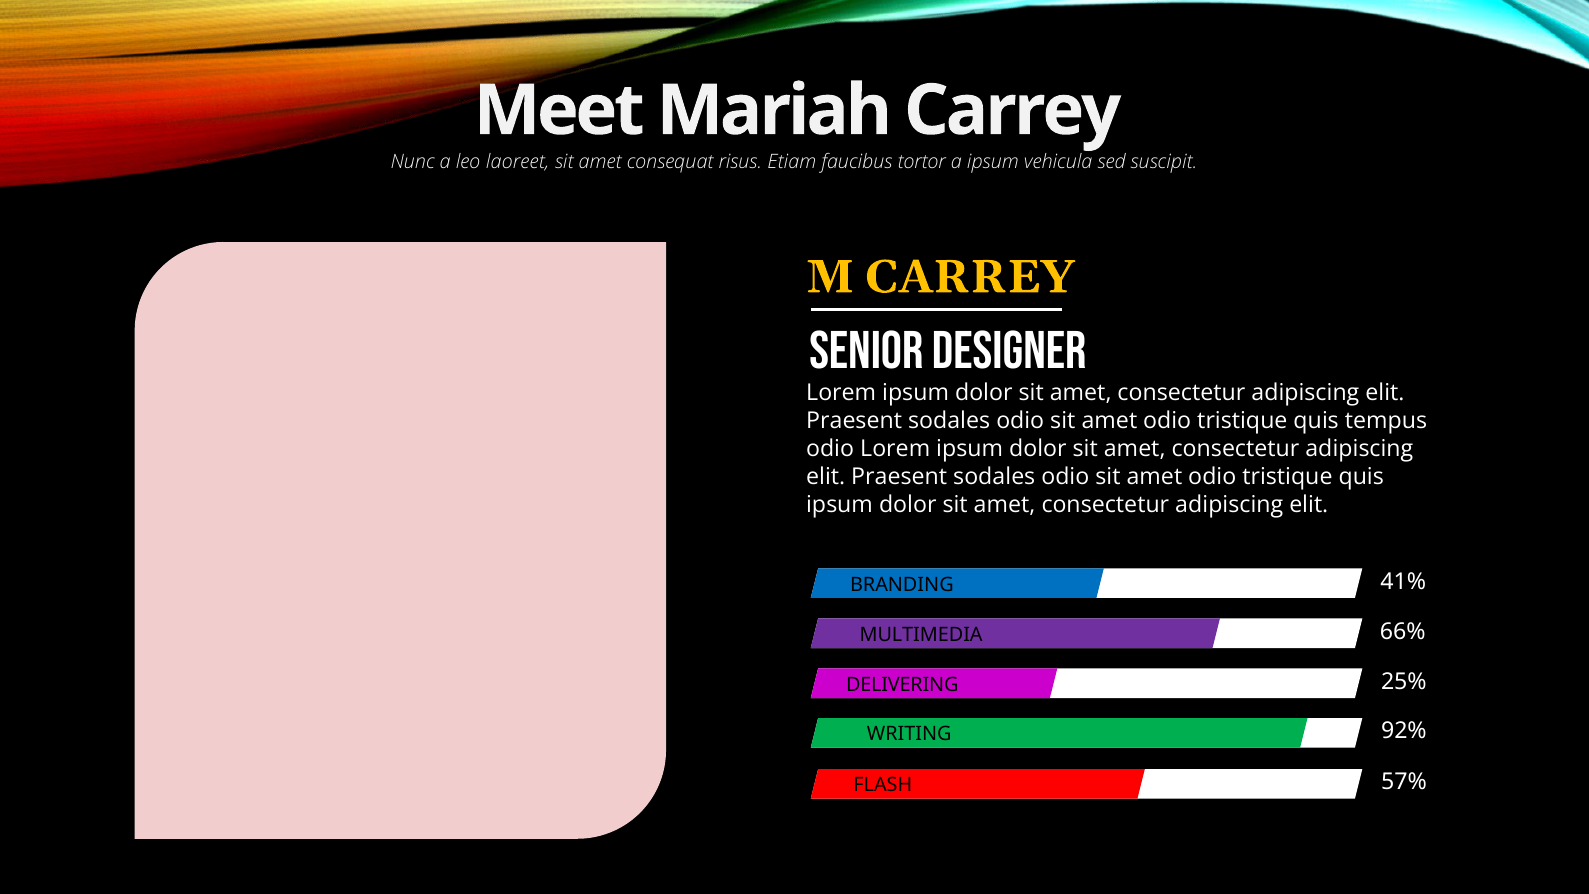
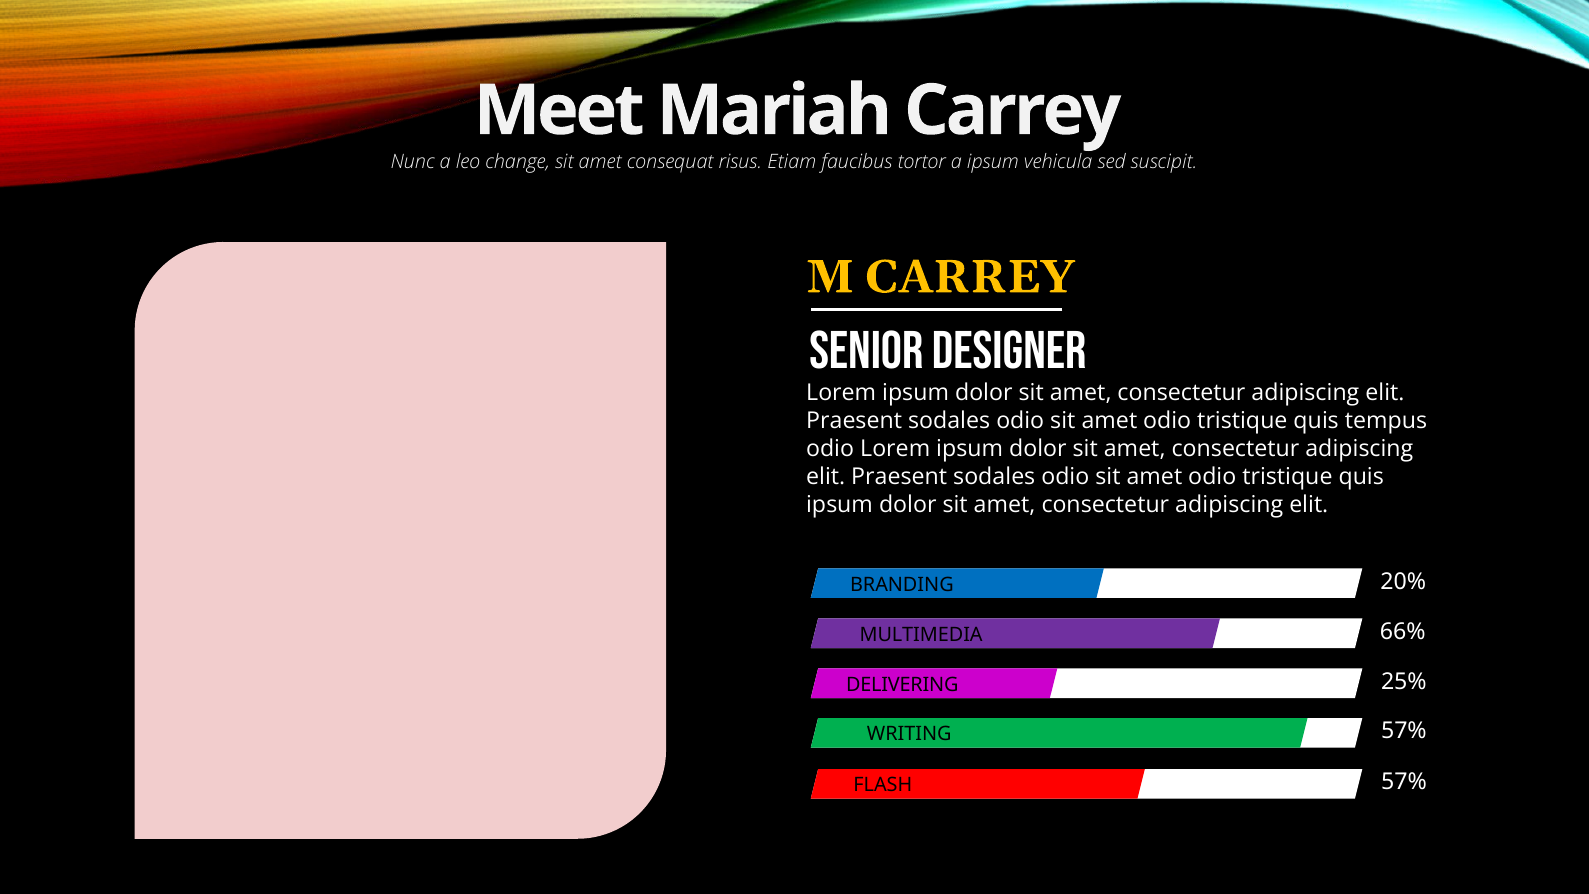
laoreet: laoreet -> change (518, 162)
41%: 41% -> 20% (1403, 581)
WRITING 92%: 92% -> 57% (1404, 731)
